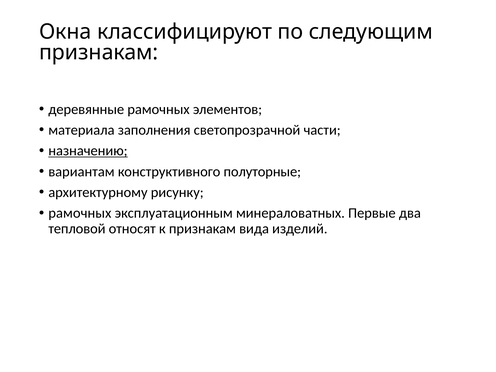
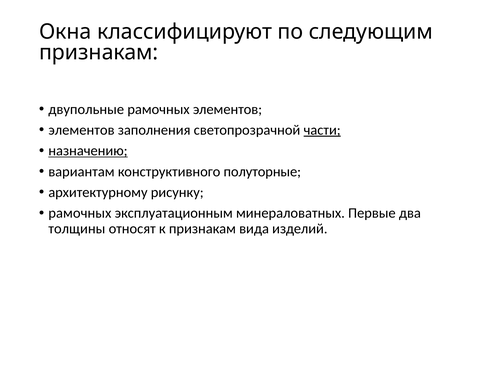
деревянные: деревянные -> двупольные (86, 109)
материала: материала -> элементов (81, 130)
части underline: none -> present (322, 130)
тепловой: тепловой -> толщины (77, 229)
